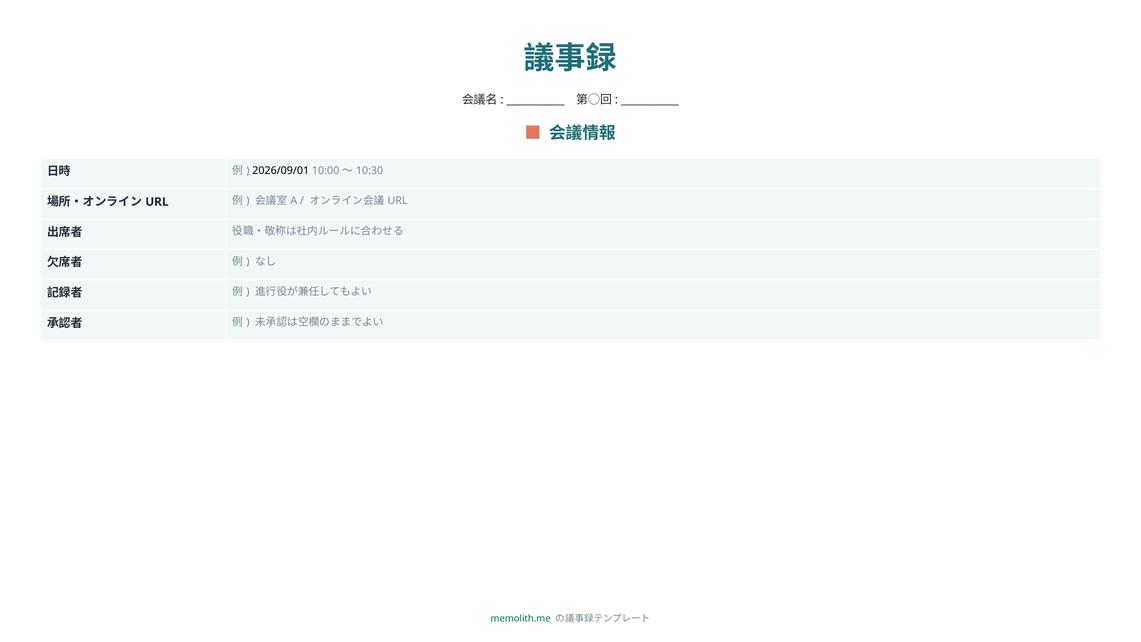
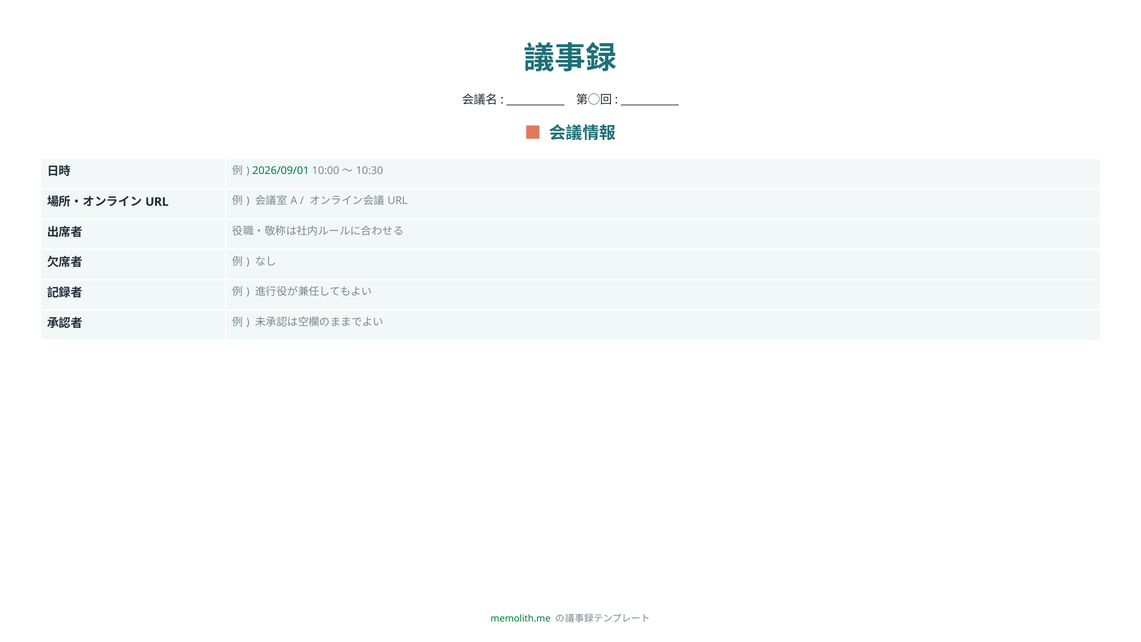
2026/09/01 colour: black -> green (281, 171)
